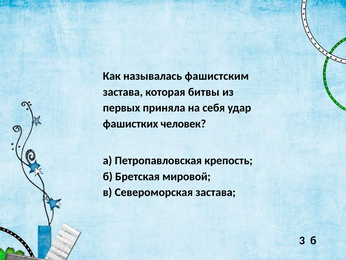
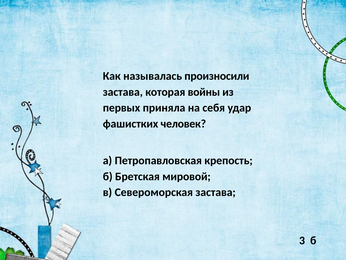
фашистским: фашистским -> произносили (217, 76)
битвы: битвы -> войны (204, 92)
